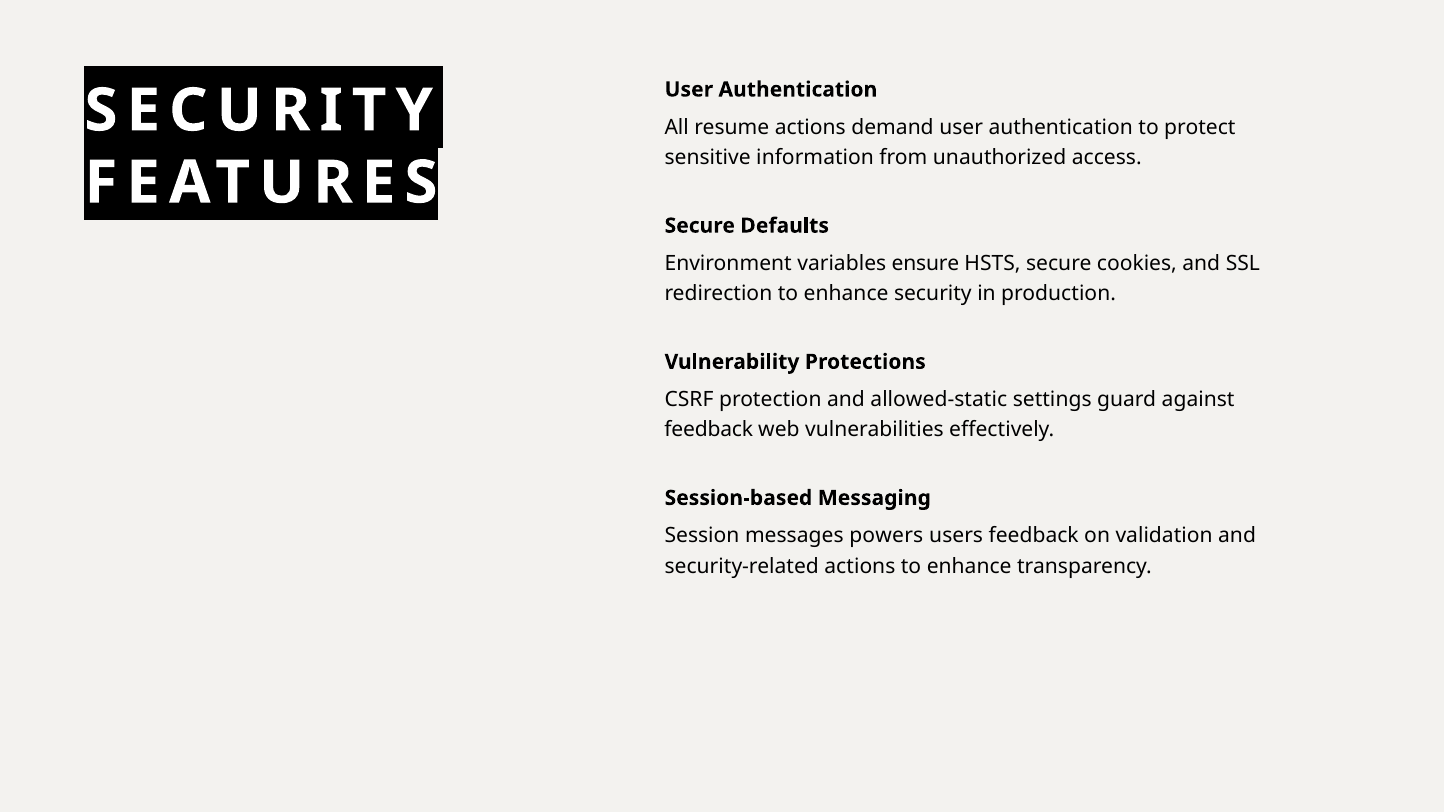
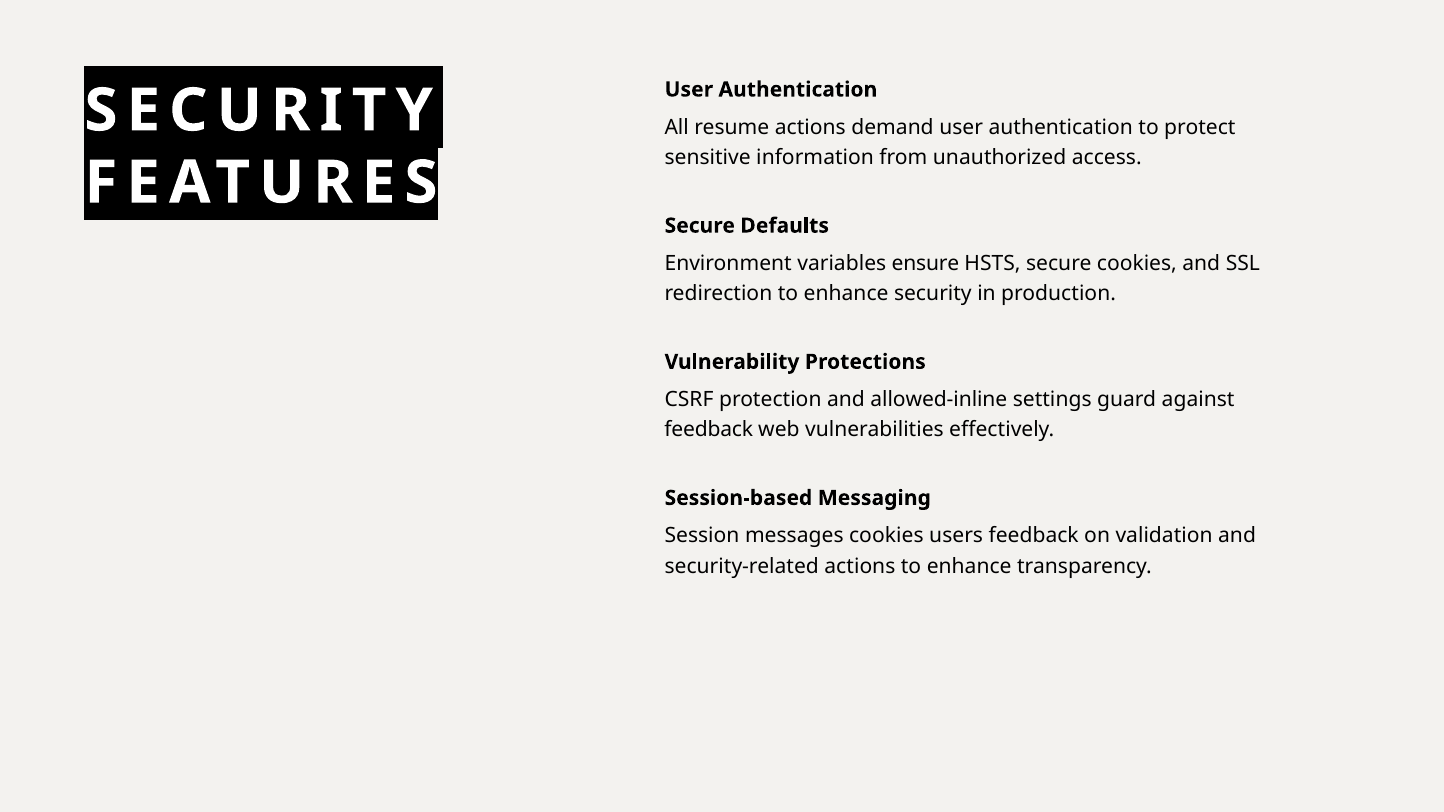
allowed-static: allowed-static -> allowed-inline (939, 400)
messages powers: powers -> cookies (886, 536)
